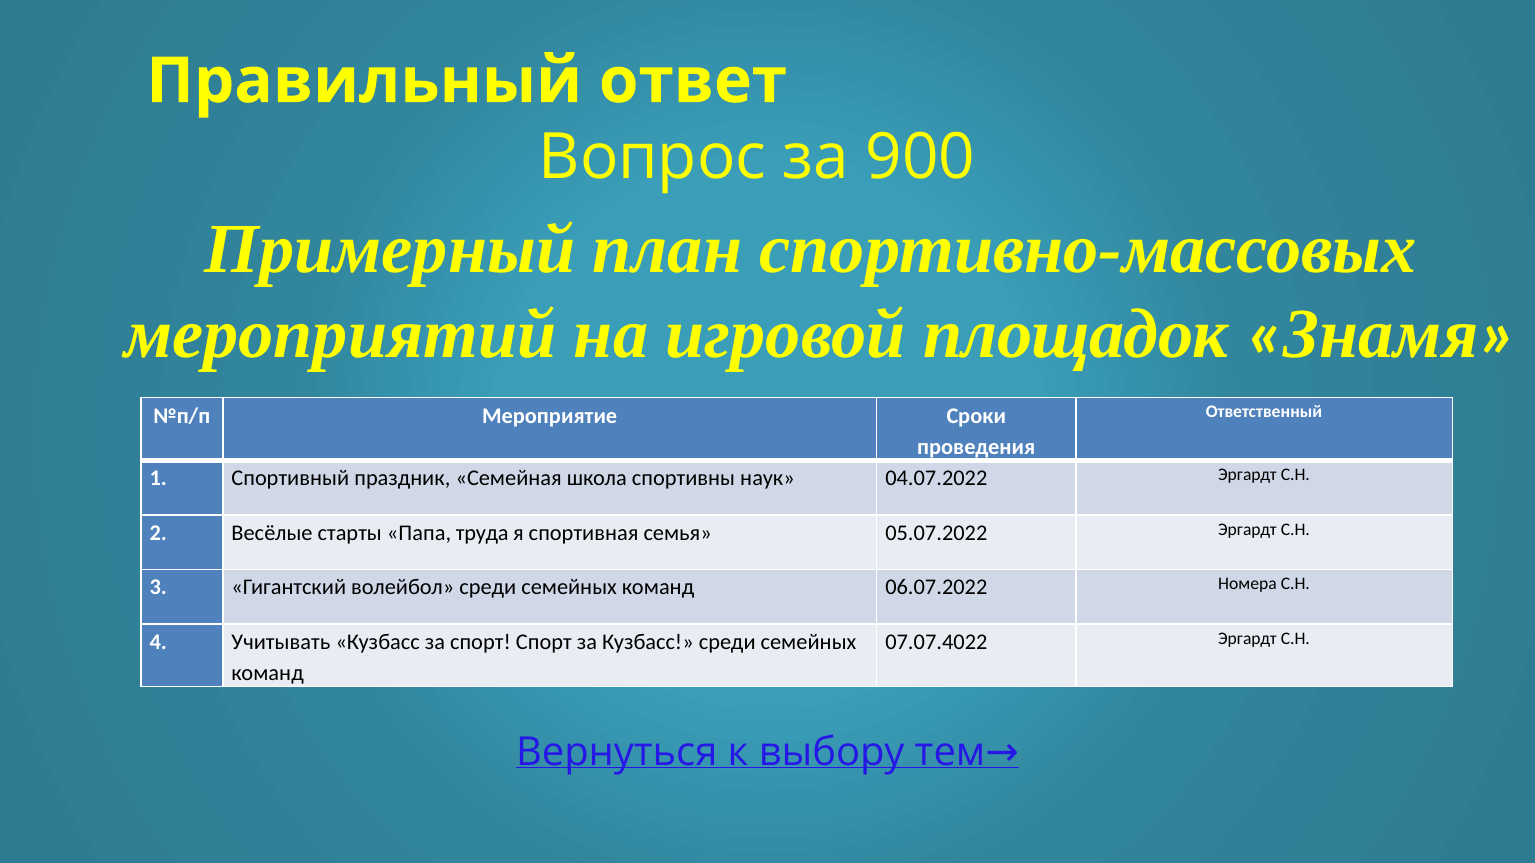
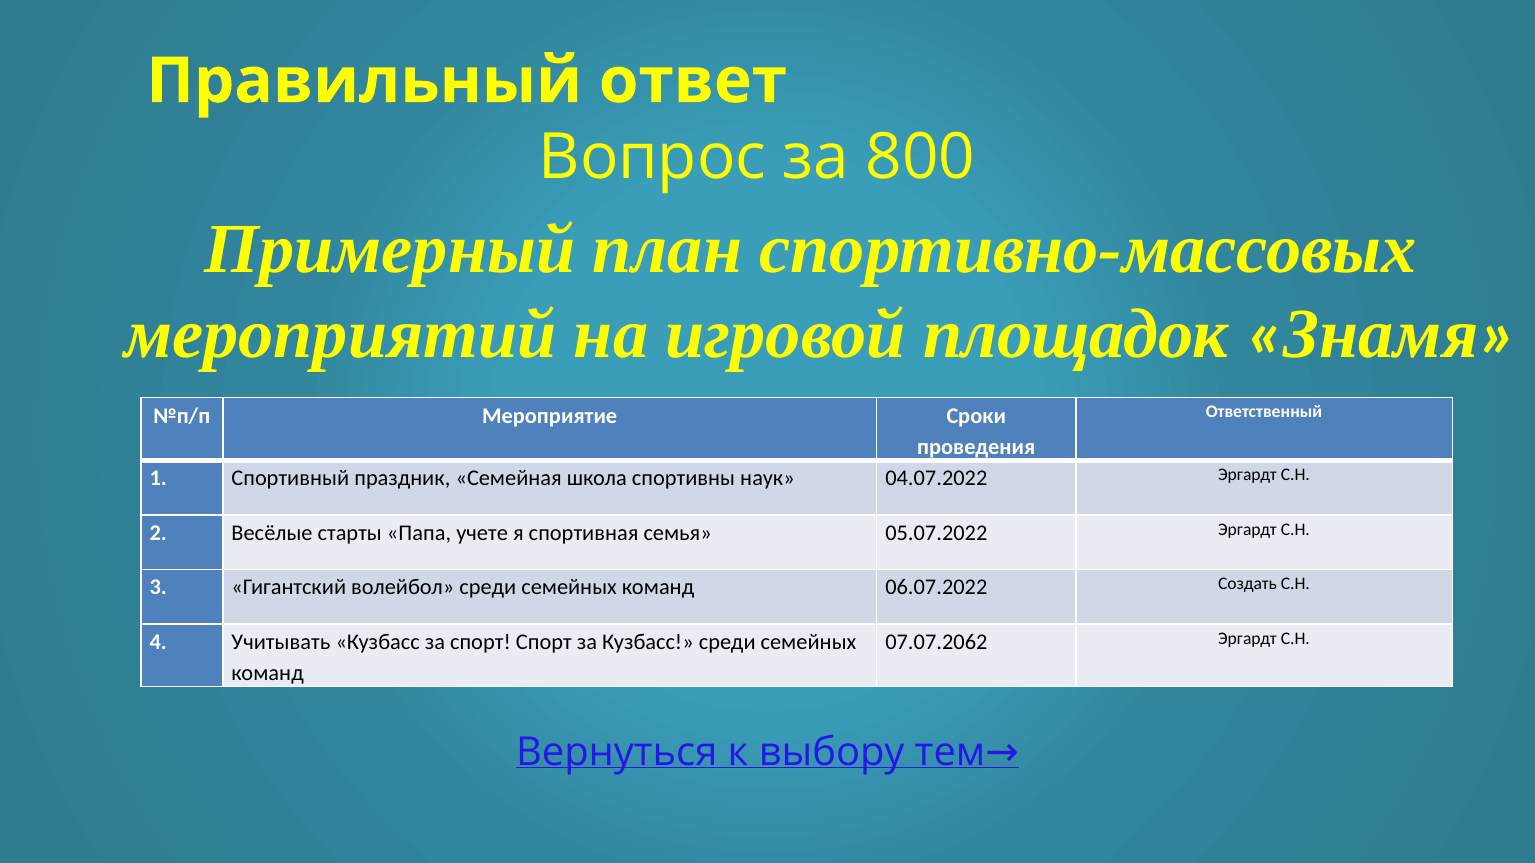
900: 900 -> 800 (920, 158)
труда: труда -> учете (482, 533)
Номера: Номера -> Создать (1247, 584)
07.07.4022: 07.07.4022 -> 07.07.2062 (936, 642)
